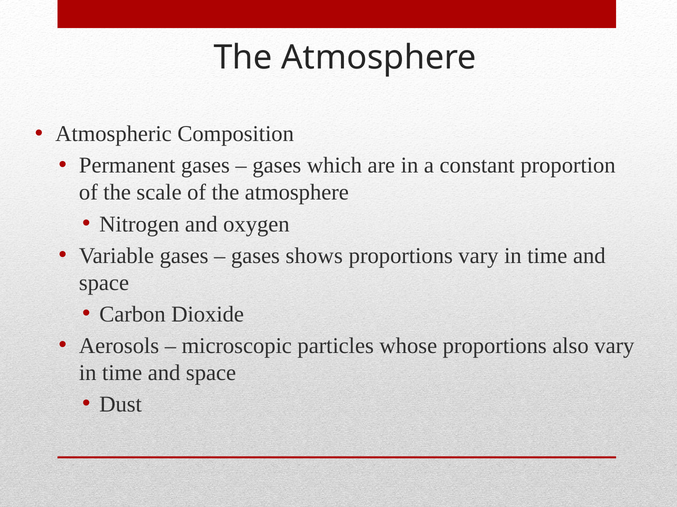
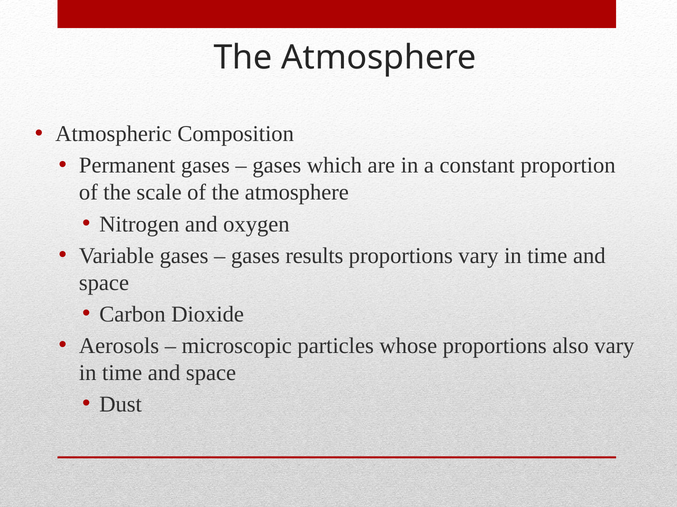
shows: shows -> results (314, 256)
